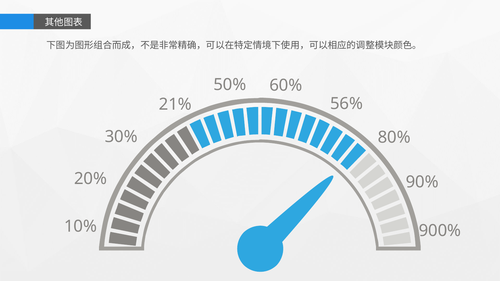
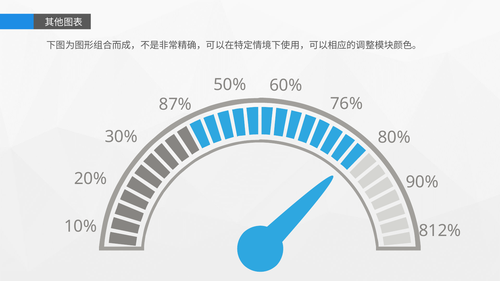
56%: 56% -> 76% (347, 104)
21%: 21% -> 87% (175, 104)
900%: 900% -> 812% (440, 231)
